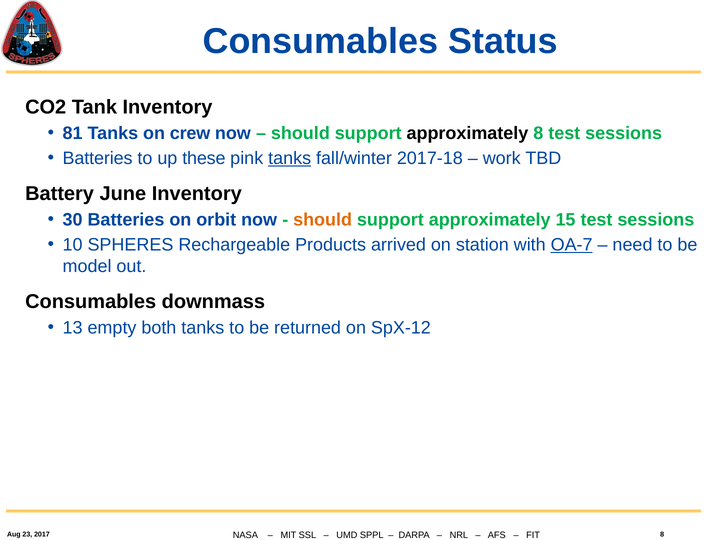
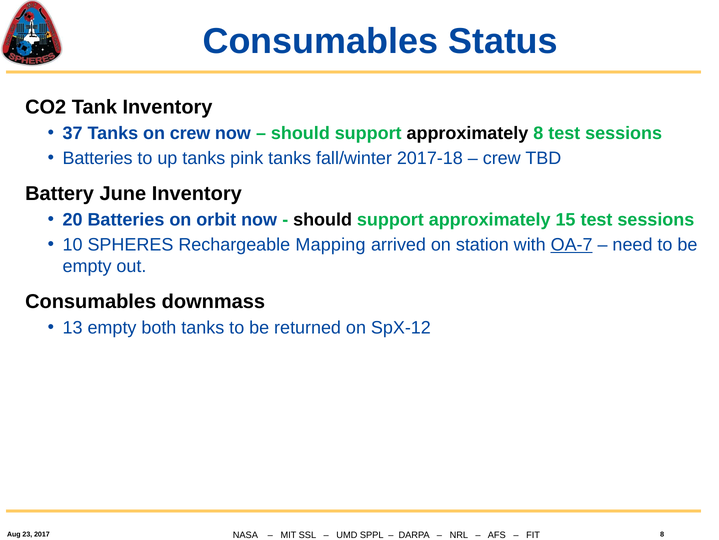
81: 81 -> 37 (73, 133)
up these: these -> tanks (204, 158)
tanks underline: present -> none (290, 158)
work: work -> crew (502, 158)
30: 30 -> 20 (73, 219)
should colour: orange -> black (323, 219)
Products: Products -> Mapping (330, 245)
model: model -> empty (87, 266)
